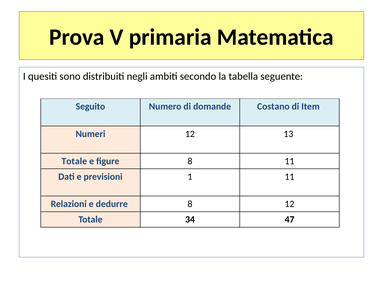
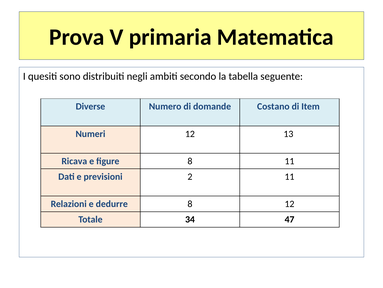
Seguito: Seguito -> Diverse (90, 106)
Totale: Totale -> Ricava (74, 161)
1: 1 -> 2 (190, 176)
